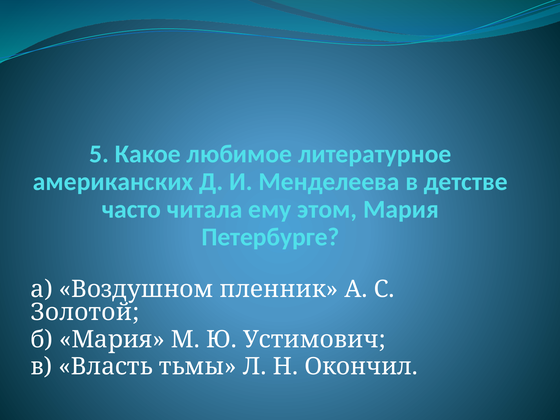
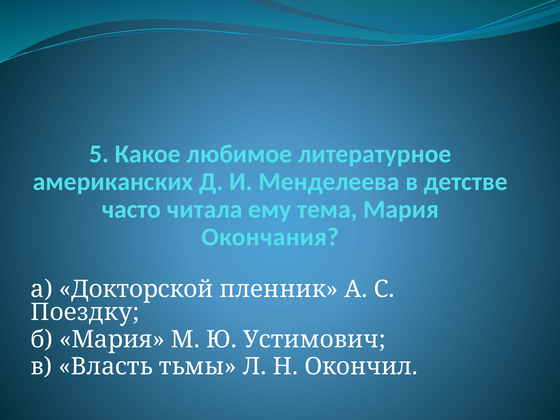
этом: этом -> тема (327, 209)
Петербурге: Петербурге -> Окончания (270, 237)
Воздушном: Воздушном -> Докторской (136, 289)
Золотой: Золотой -> Поездку (85, 312)
